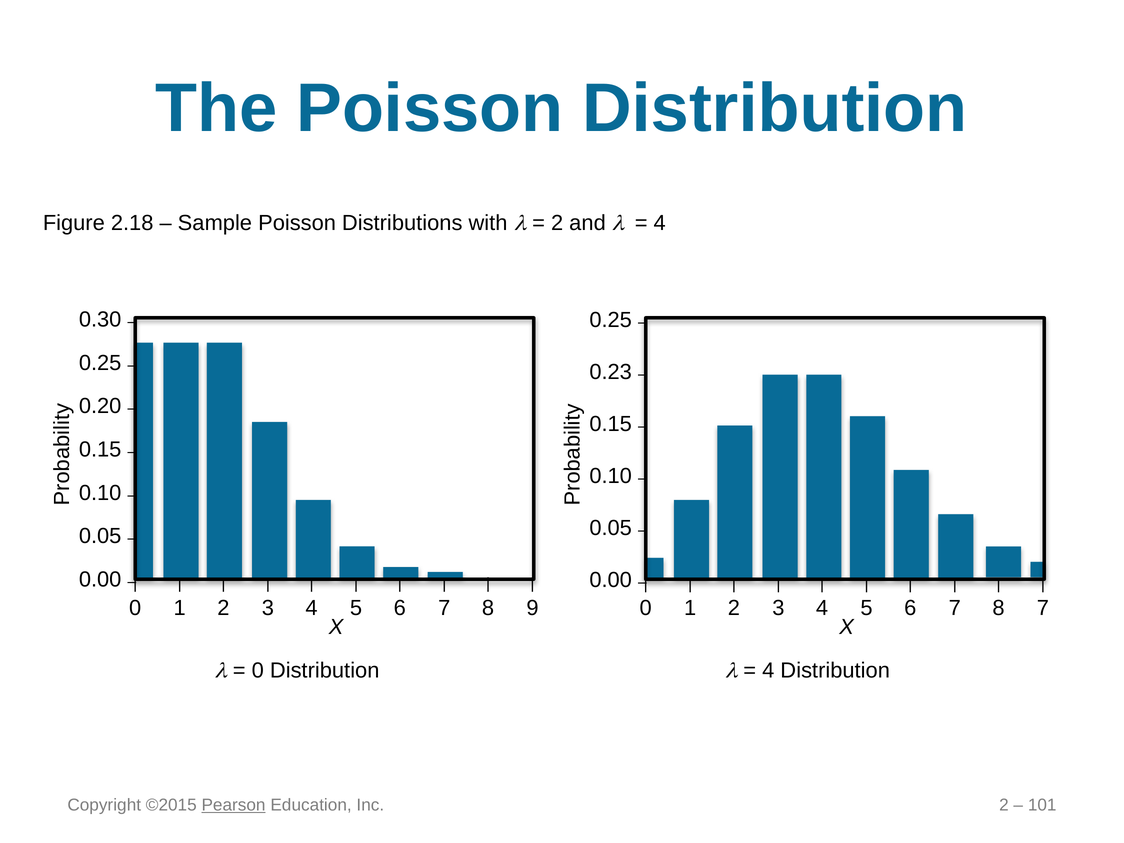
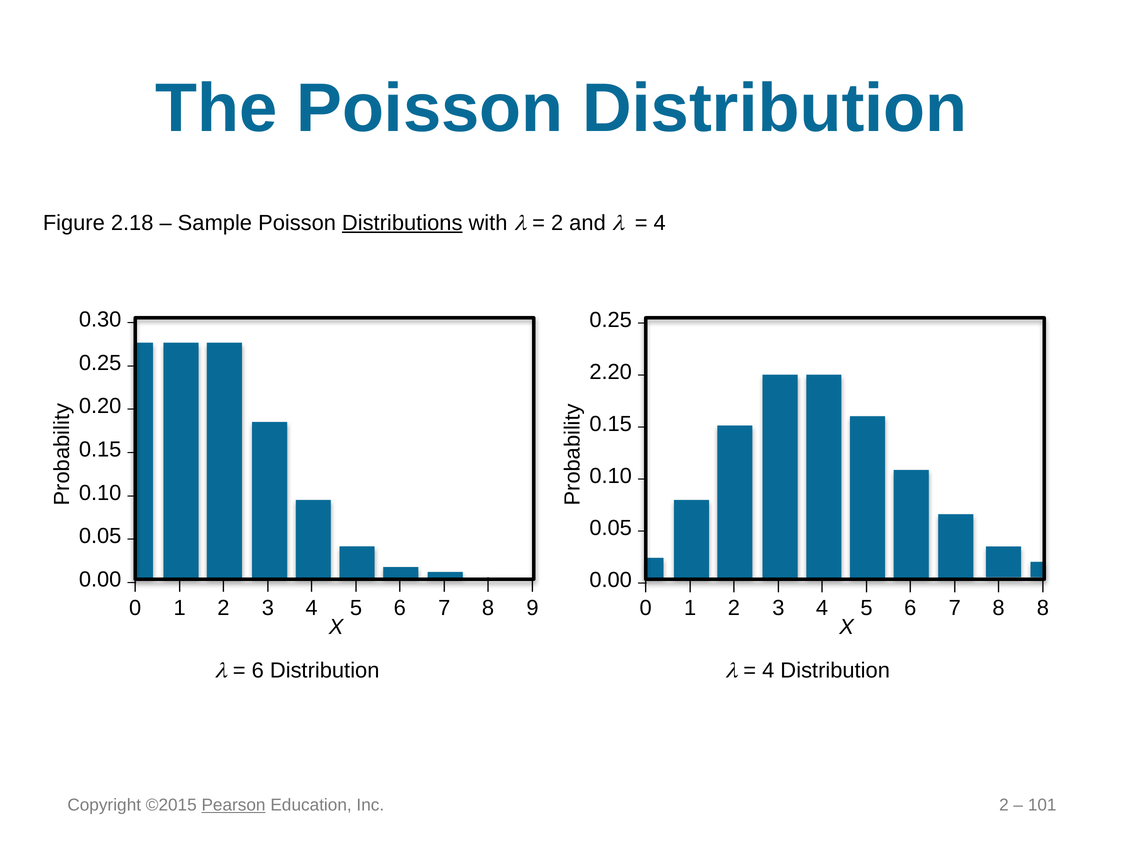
Distributions underline: none -> present (402, 223)
0.23: 0.23 -> 2.20 (611, 372)
8 7: 7 -> 8 (1043, 608)
0: 0 -> 6 (258, 670)
